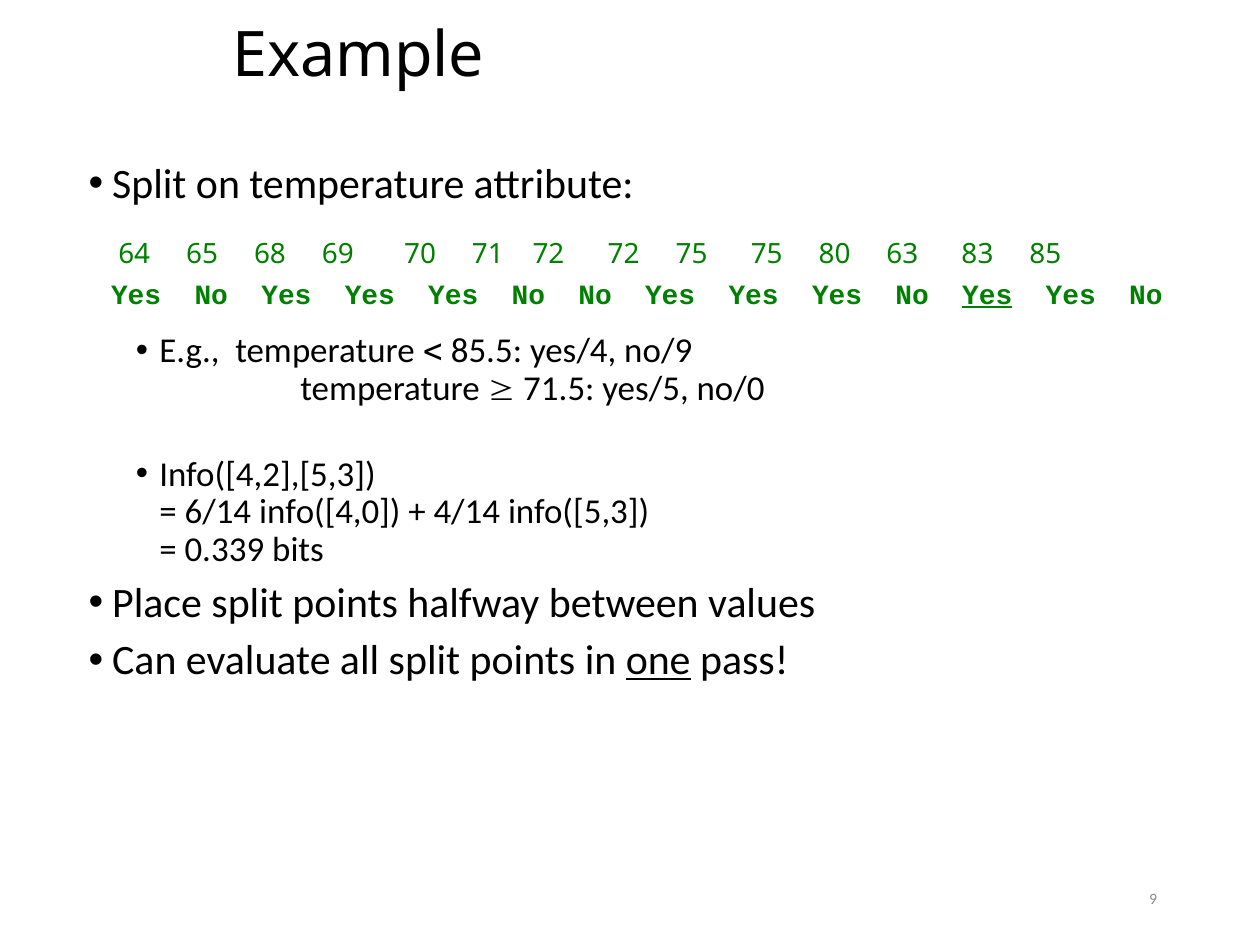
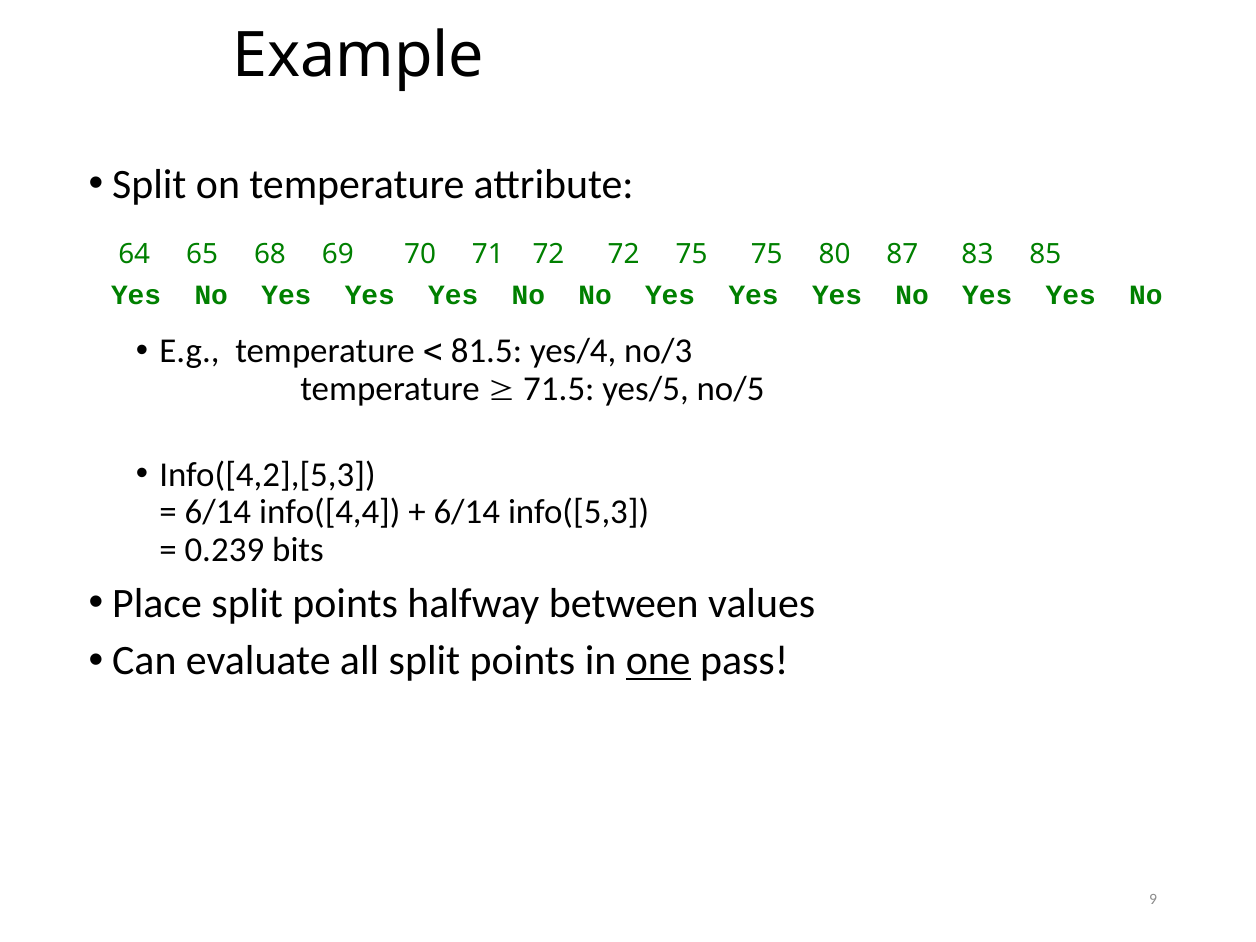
63: 63 -> 87 (902, 254)
Yes underline: present -> none (987, 295)
85.5: 85.5 -> 81.5 (486, 351)
no/9: no/9 -> no/3 (658, 351)
no/0: no/0 -> no/5 (731, 389)
info([4,0: info([4,0 -> info([4,4 (330, 512)
4/14: 4/14 -> 6/14 (467, 512)
0.339: 0.339 -> 0.239 (224, 550)
